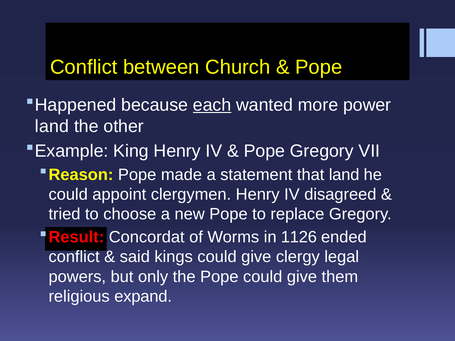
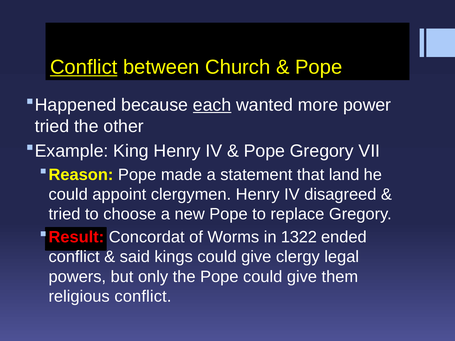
Conflict underline: none -> present (84, 67)
land: land -> tried (52, 126)
1126: 1126 -> 1322 (299, 237)
religious expand: expand -> conflict (143, 297)
